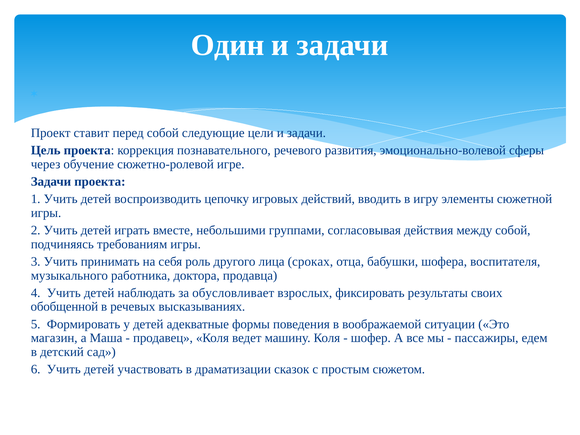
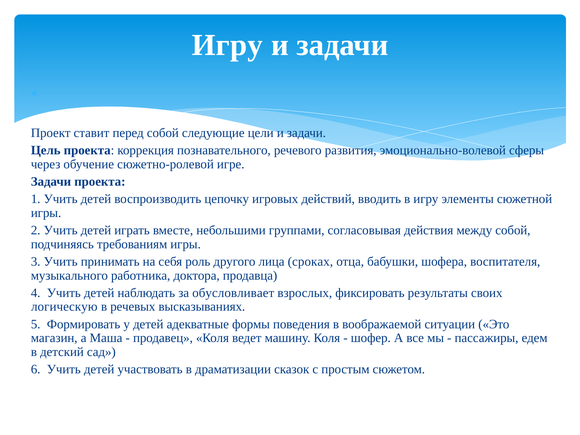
Один: Один -> Игру (227, 45)
обобщенной: обобщенной -> логическую (64, 307)
